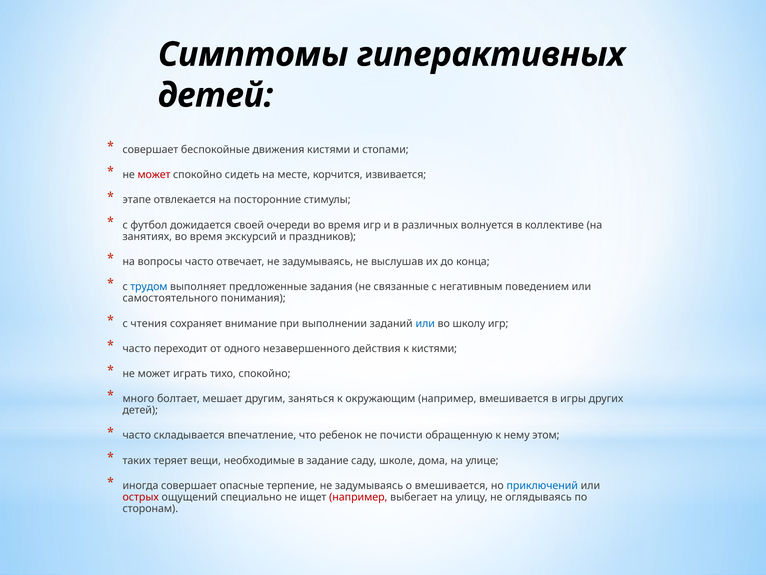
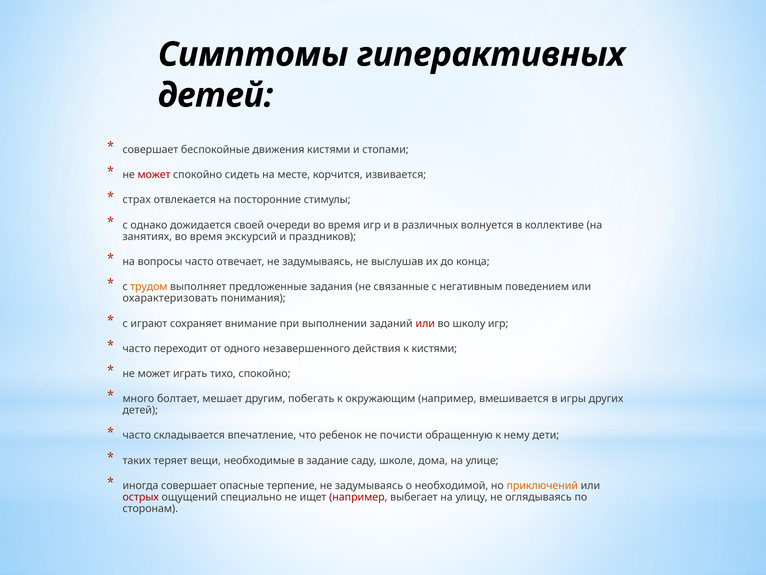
этапе: этапе -> страх (137, 200)
футбол: футбол -> однако (149, 225)
трудом colour: blue -> orange (149, 287)
самостоятельного: самостоятельного -> охарактеризовать (170, 298)
чтения: чтения -> играют (149, 323)
или colour: blue -> red (425, 323)
заняться: заняться -> побегать (311, 398)
этом: этом -> дети (546, 435)
о вмешивается: вмешивается -> необходимой (452, 485)
приключений colour: blue -> orange (542, 485)
